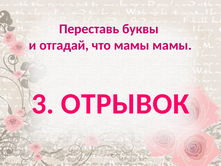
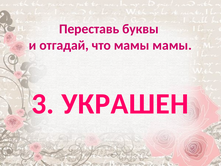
ОТРЫВОК: ОТРЫВОК -> УКРАШЕН (125, 104)
